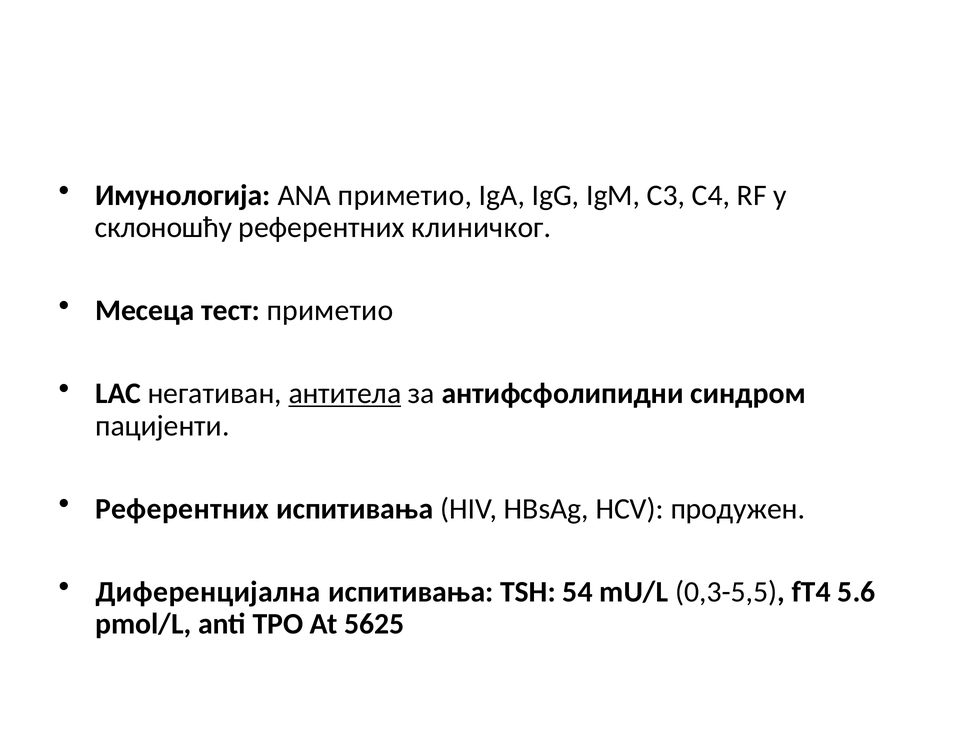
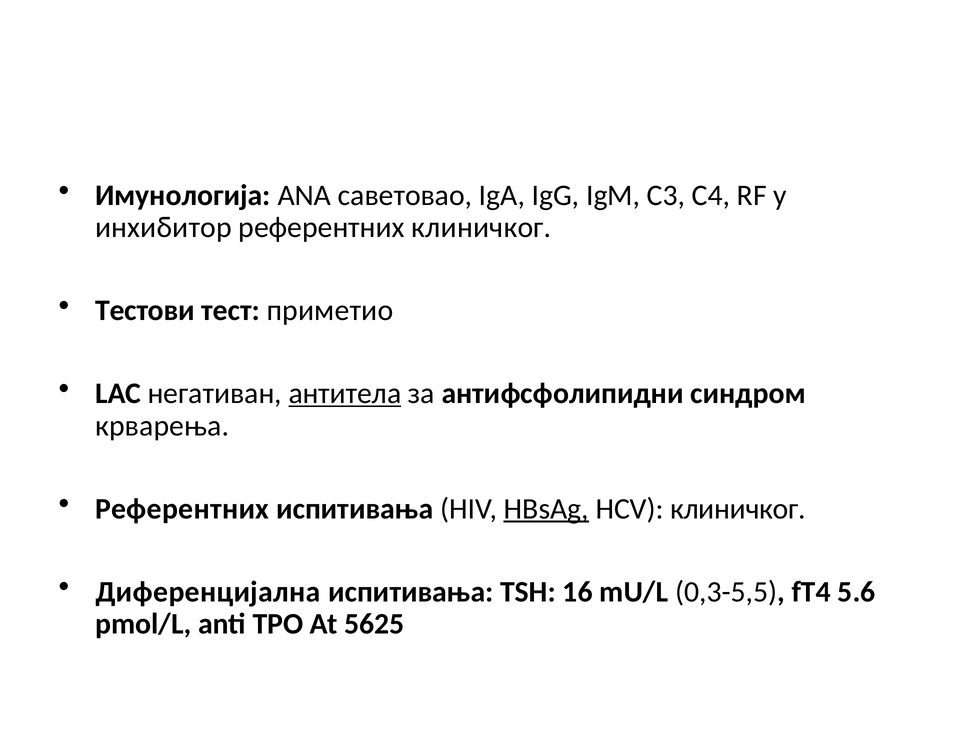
ANA приметио: приметио -> саветовао (405, 195)
склоношћу: склоношћу -> инхибитор (163, 228)
Месеца: Месеца -> Тестови (145, 311)
пацијенти: пацијенти -> крварења (162, 426)
HBsAg underline: none -> present (546, 509)
HCV продужен: продужен -> клиничког (738, 509)
54: 54 -> 16 (578, 592)
